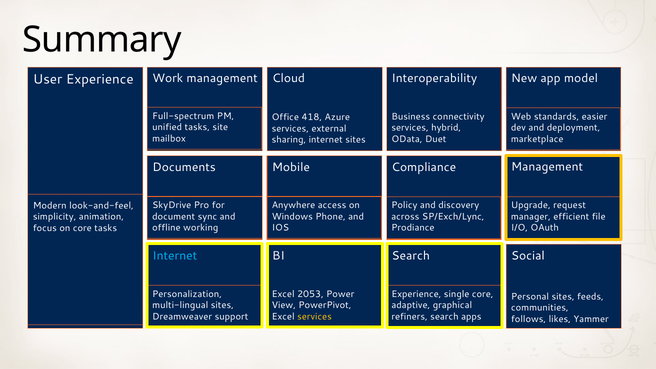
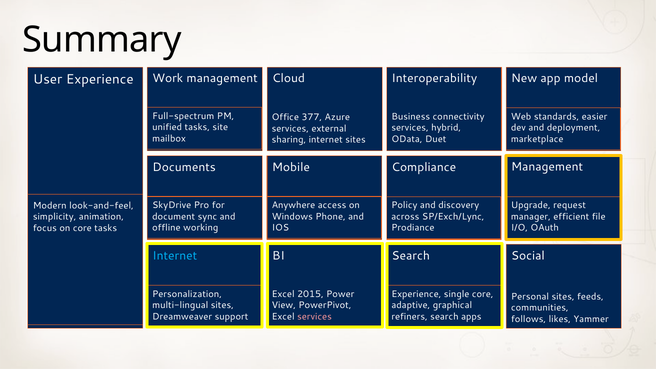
418: 418 -> 377 (312, 117)
2053: 2053 -> 2015 (310, 294)
services colour: yellow -> pink (314, 316)
